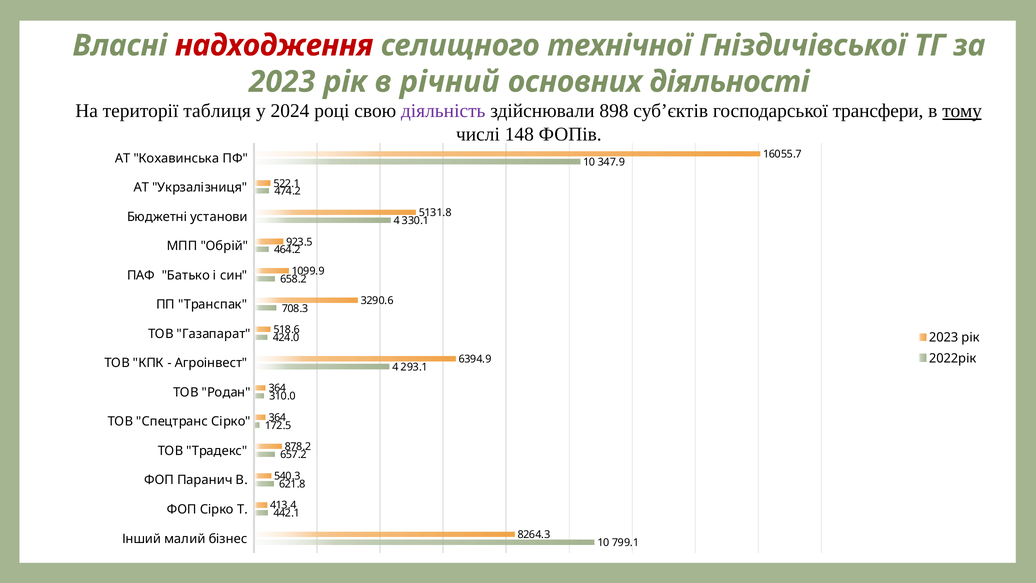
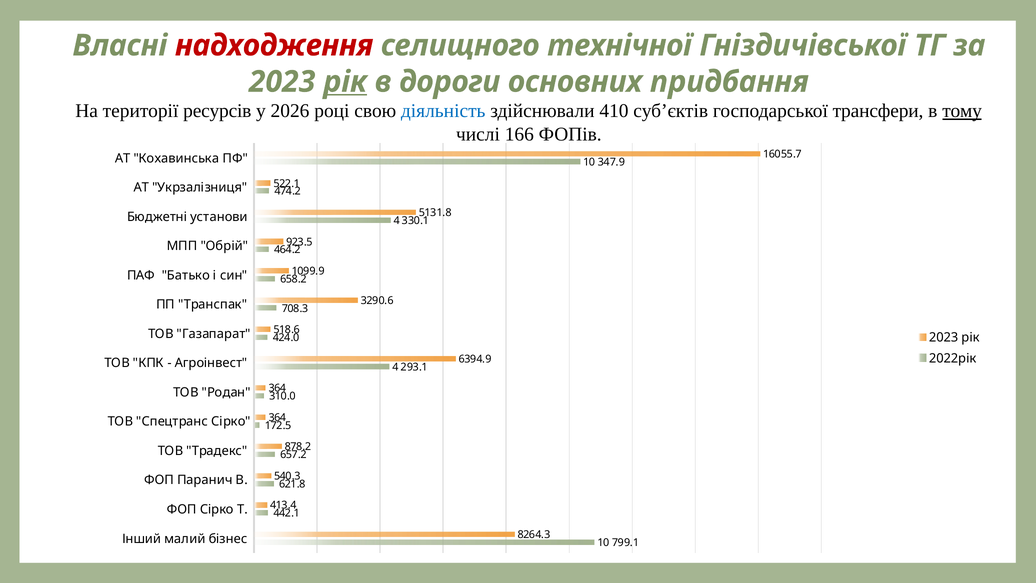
рік underline: none -> present (345, 82)
річний: річний -> дороги (450, 82)
діяльності: діяльності -> придбання (729, 82)
таблиця: таблиця -> ресурсів (217, 111)
2024: 2024 -> 2026 (290, 111)
діяльність colour: purple -> blue (443, 111)
898: 898 -> 410 (614, 111)
148: 148 -> 166 (519, 134)
